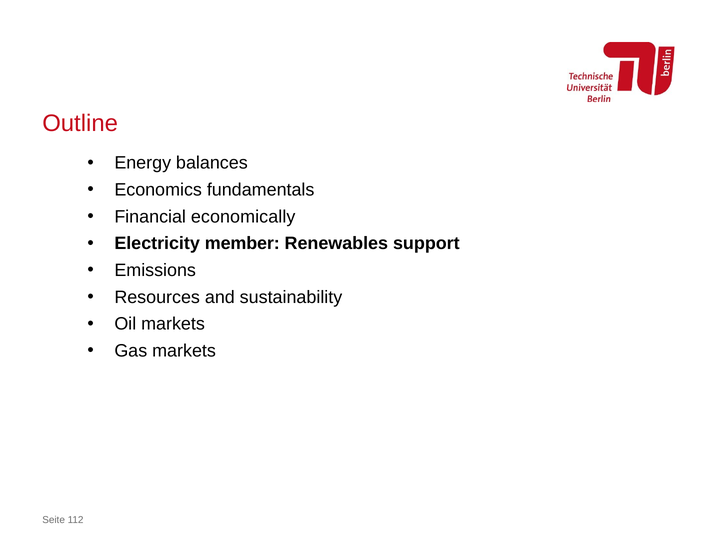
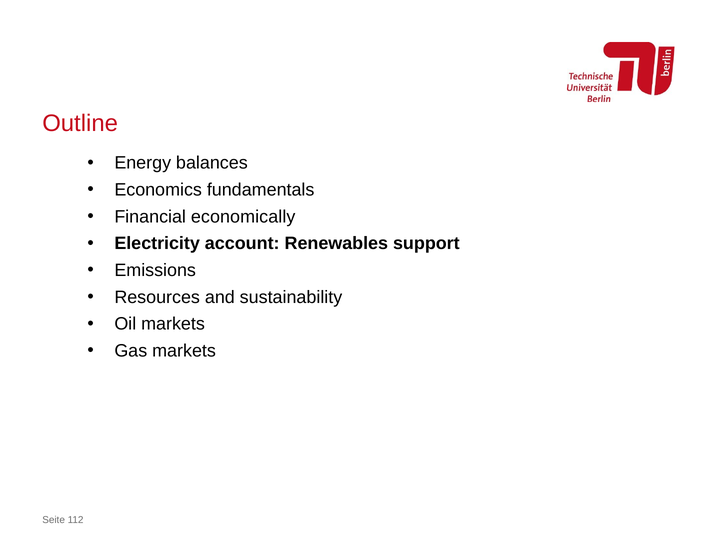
member: member -> account (242, 244)
